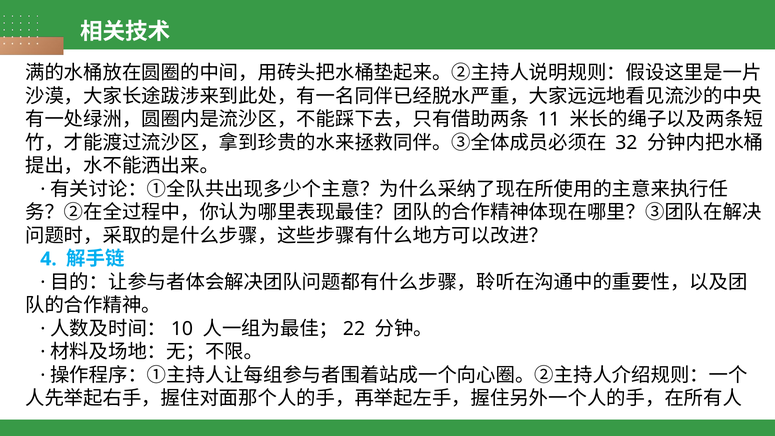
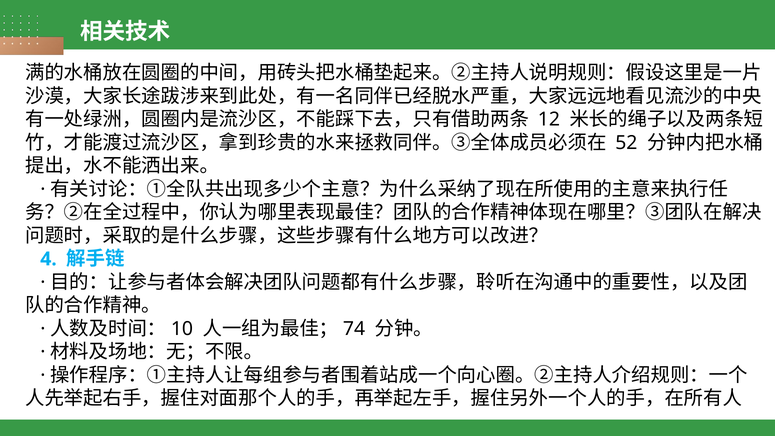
11: 11 -> 12 (549, 119)
32: 32 -> 52 (626, 143)
22: 22 -> 74 (354, 329)
